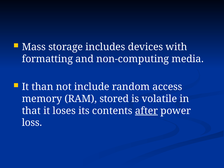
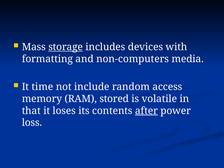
storage underline: none -> present (66, 47)
non-computing: non-computing -> non-computers (133, 59)
than: than -> time (42, 87)
